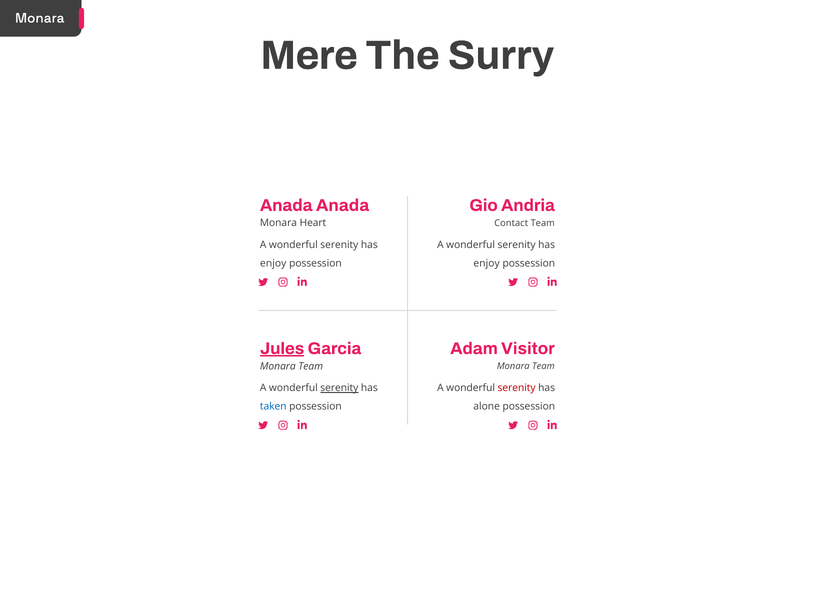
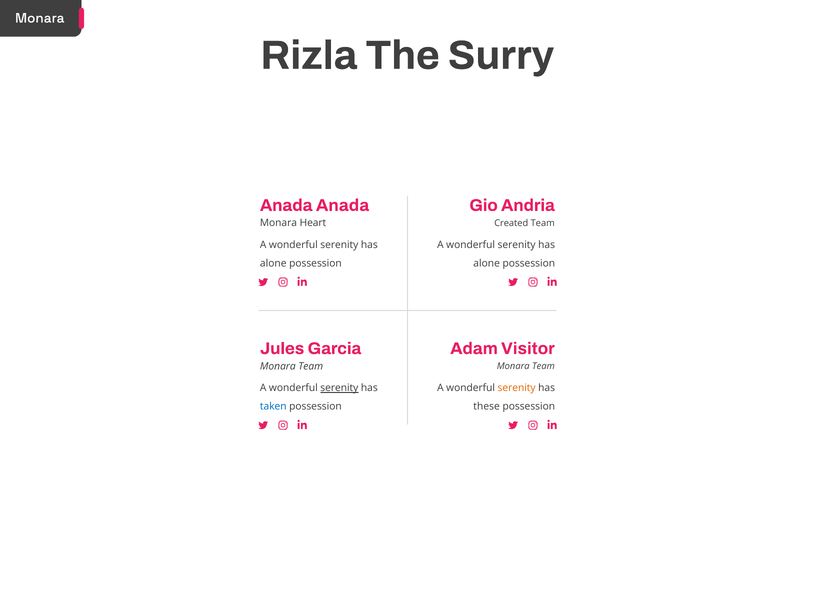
Mere: Mere -> Rizla (309, 55)
Contact: Contact -> Created (511, 223)
enjoy: enjoy -> alone (273, 263)
enjoy: enjoy -> alone (487, 263)
Jules underline: present -> none (282, 349)
serenity colour: red -> orange (517, 388)
alone: alone -> these (487, 407)
